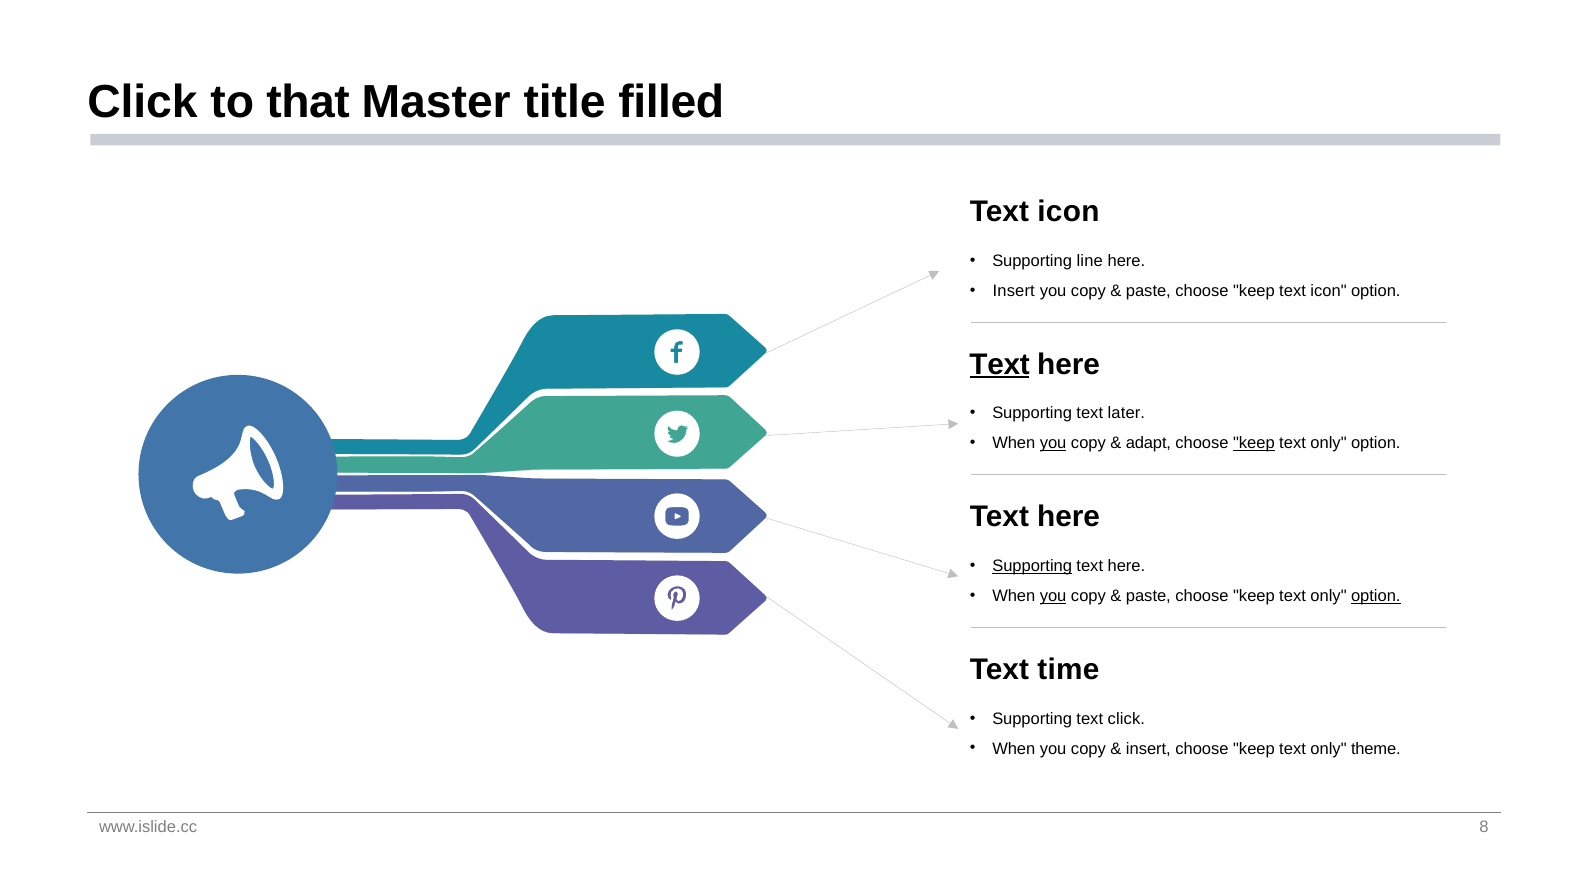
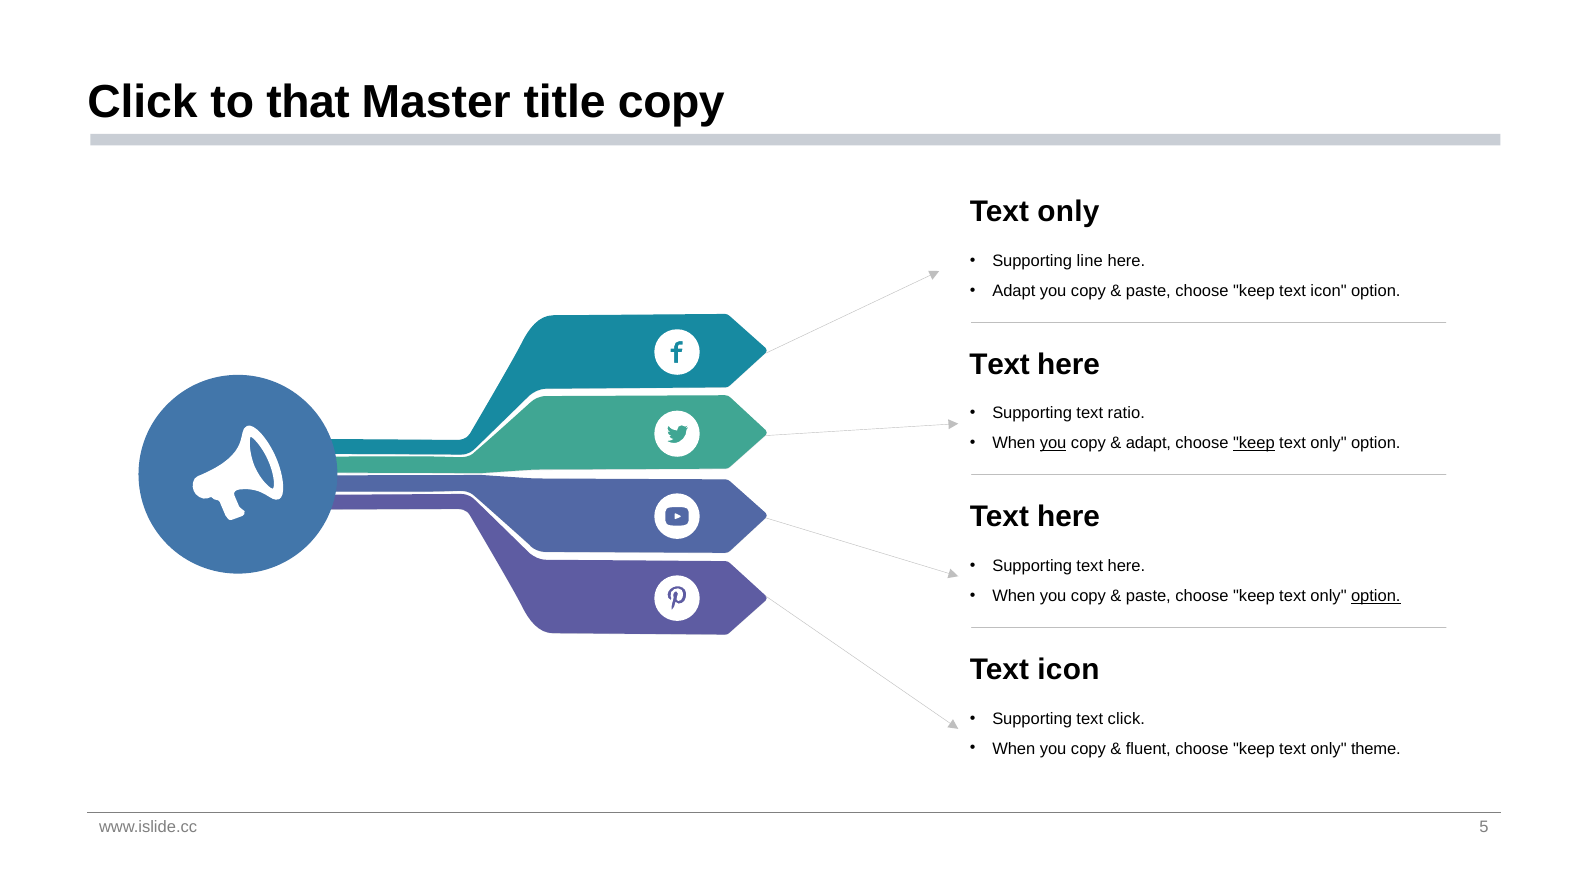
title filled: filled -> copy (671, 103)
icon: icon -> only (1068, 212)
Insert: Insert -> Adapt (1014, 291)
Text underline: present -> none (1000, 365)
later: later -> ratio (1126, 414)
Supporting underline: present -> none (1032, 566)
you underline: present -> none (1053, 596)
time: time -> icon (1068, 670)
insert: insert -> fluent (1148, 749)
8: 8 -> 5 (1484, 827)
